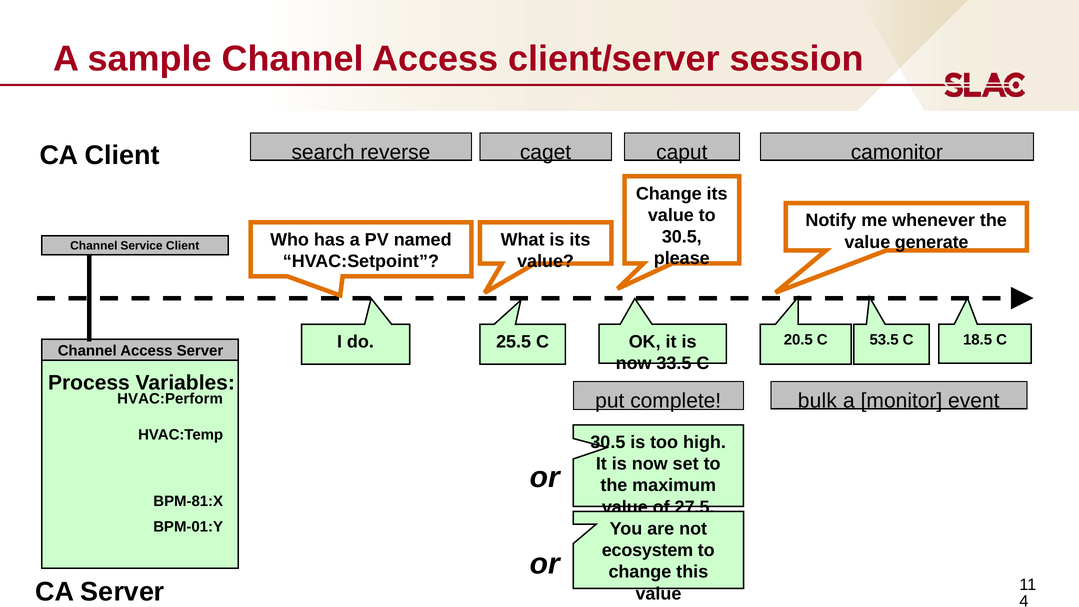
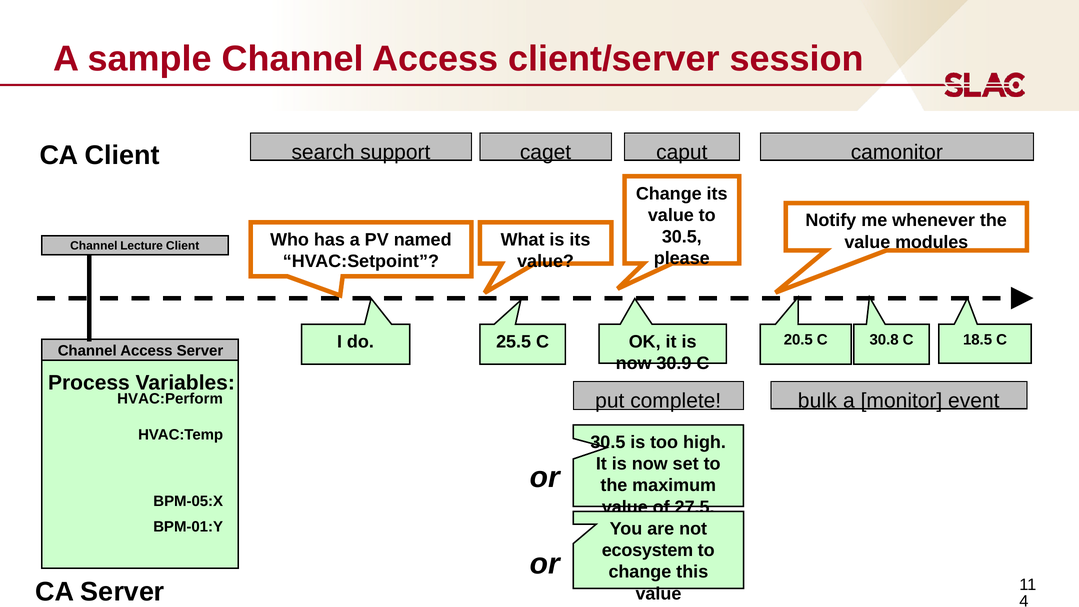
reverse: reverse -> support (395, 153)
generate: generate -> modules (932, 242)
Service: Service -> Lecture (142, 246)
53.5: 53.5 -> 30.8 (884, 340)
33.5: 33.5 -> 30.9 (674, 363)
BPM-81:X: BPM-81:X -> BPM-05:X (188, 501)
